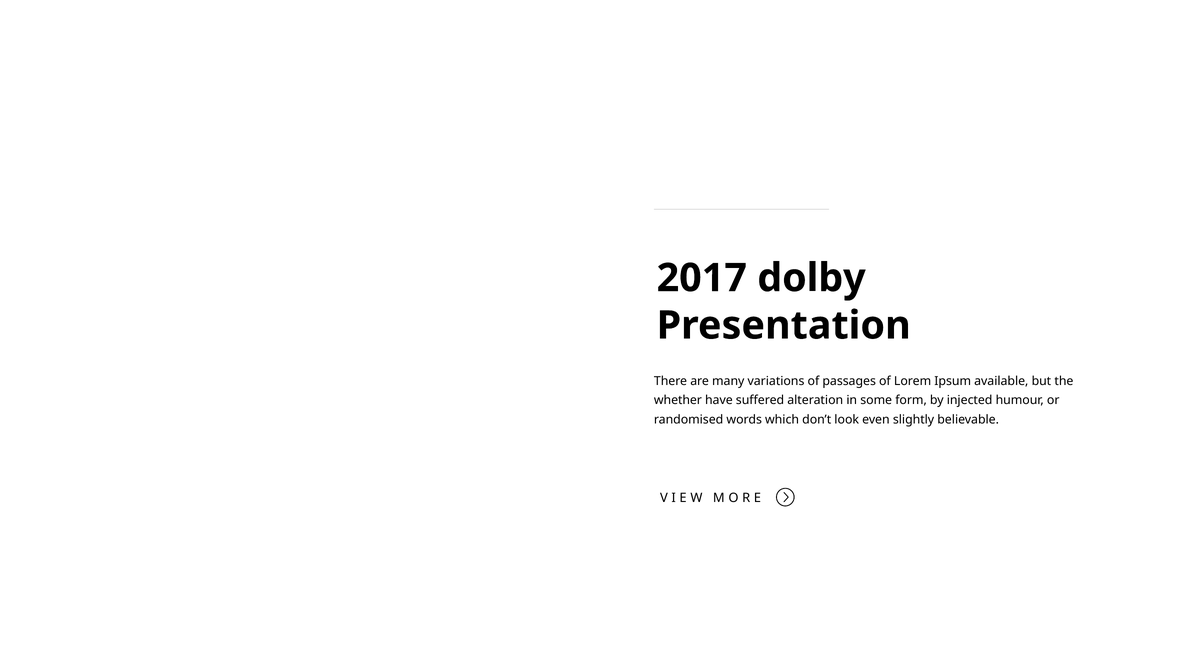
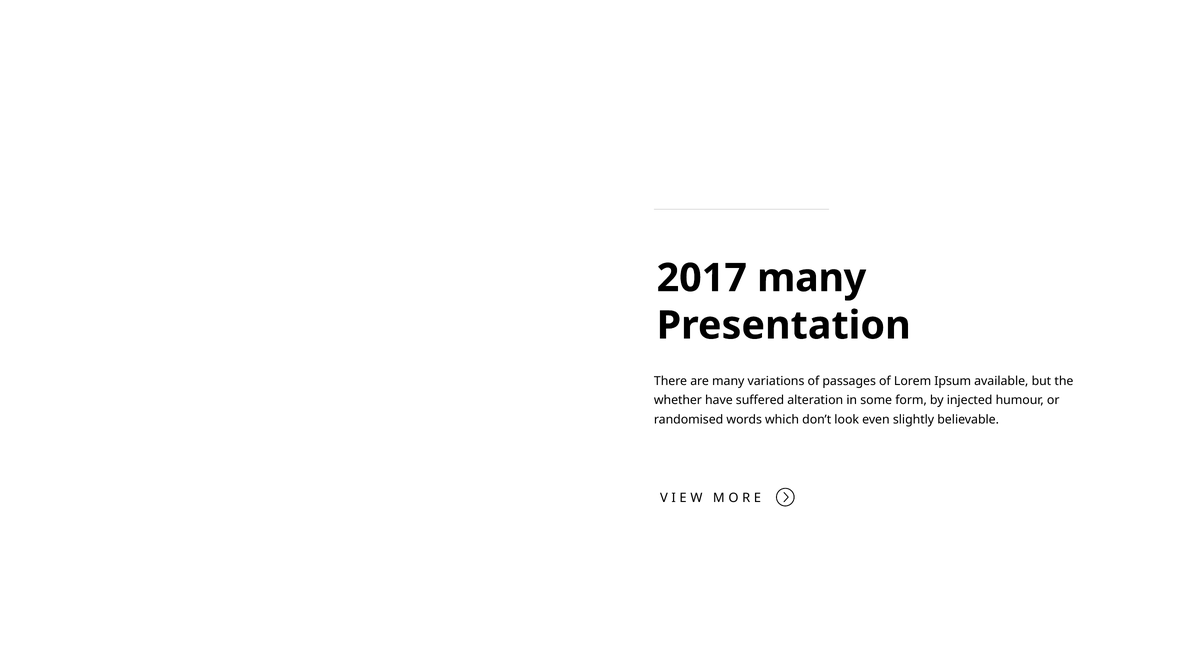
2017 dolby: dolby -> many (812, 278)
